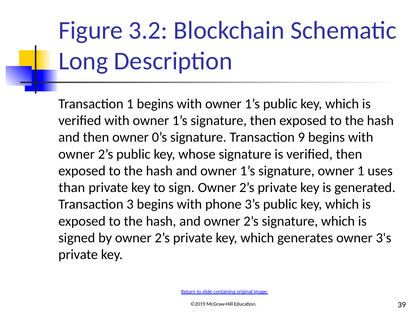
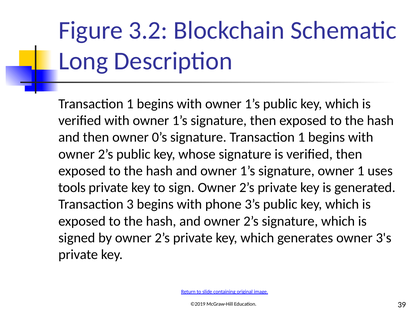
signature Transaction 9: 9 -> 1 (301, 137)
than: than -> tools (72, 188)
